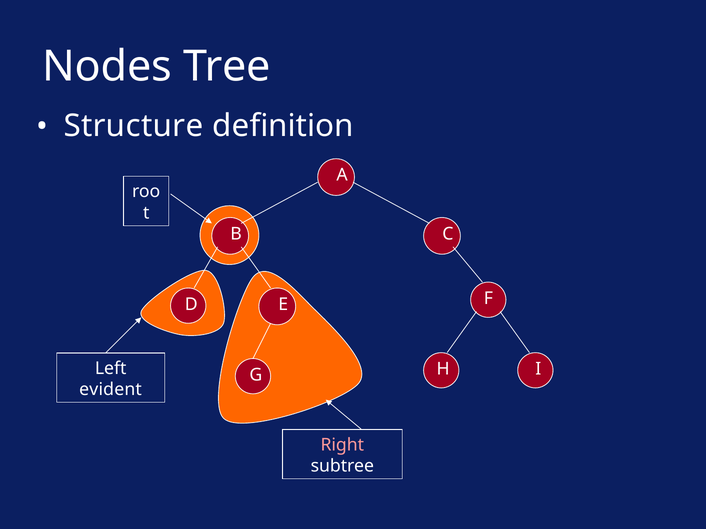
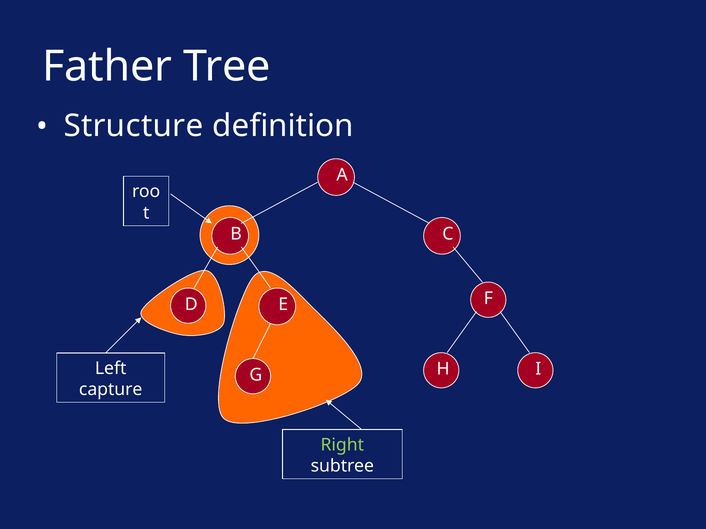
Nodes: Nodes -> Father (107, 66)
evident: evident -> capture (111, 390)
Right colour: pink -> light green (342, 445)
